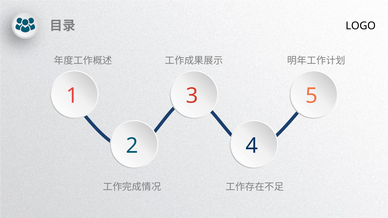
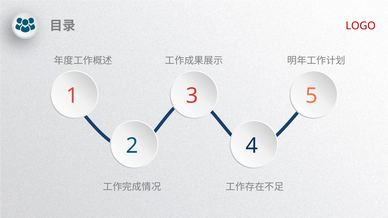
LOGO colour: black -> red (361, 26)
